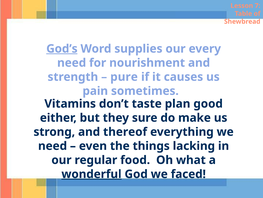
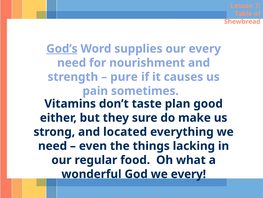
thereof: thereof -> located (125, 131)
wonderful underline: present -> none (91, 174)
we faced: faced -> every (188, 174)
